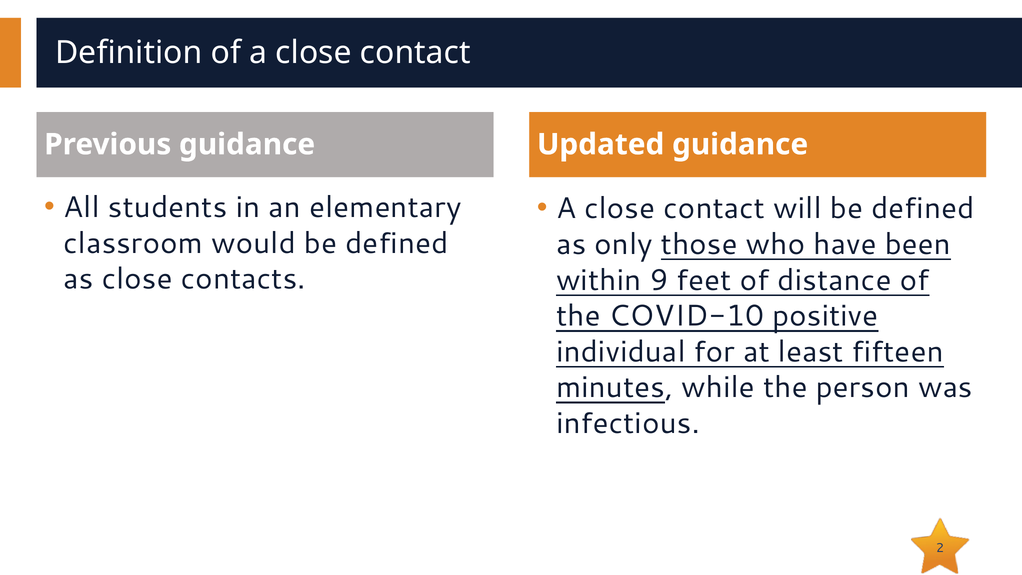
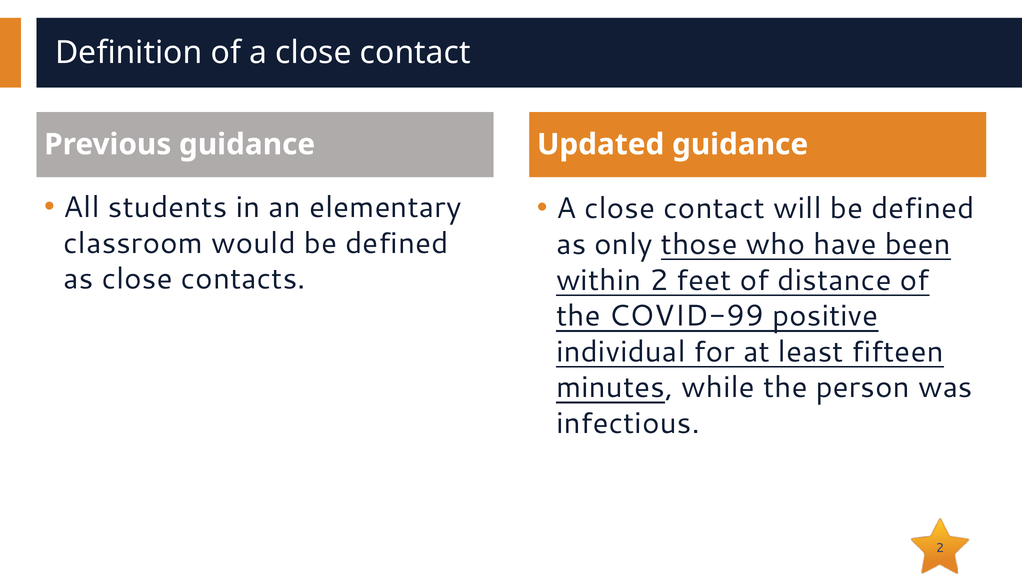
within 9: 9 -> 2 (659, 280)
COVID-10: COVID-10 -> COVID-99 (686, 316)
